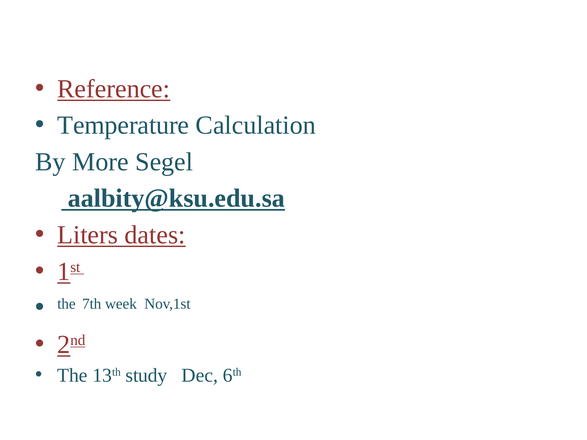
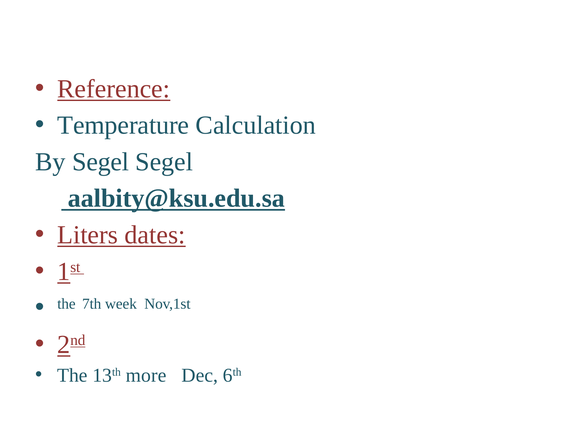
By More: More -> Segel (101, 162)
study: study -> more (146, 376)
